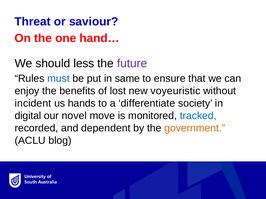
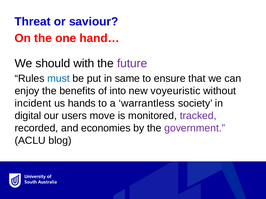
less: less -> with (84, 63)
lost: lost -> into (118, 91)
differentiate: differentiate -> warrantless (147, 104)
novel: novel -> users (74, 116)
tracked colour: blue -> purple (198, 116)
dependent: dependent -> economies (106, 128)
government colour: orange -> purple (195, 128)
